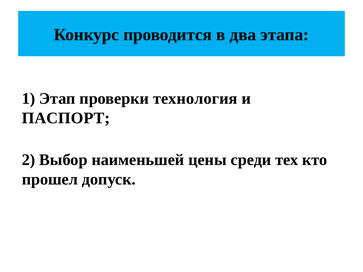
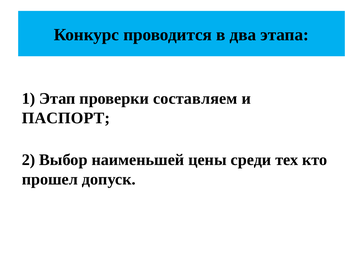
технология: технология -> составляем (195, 99)
